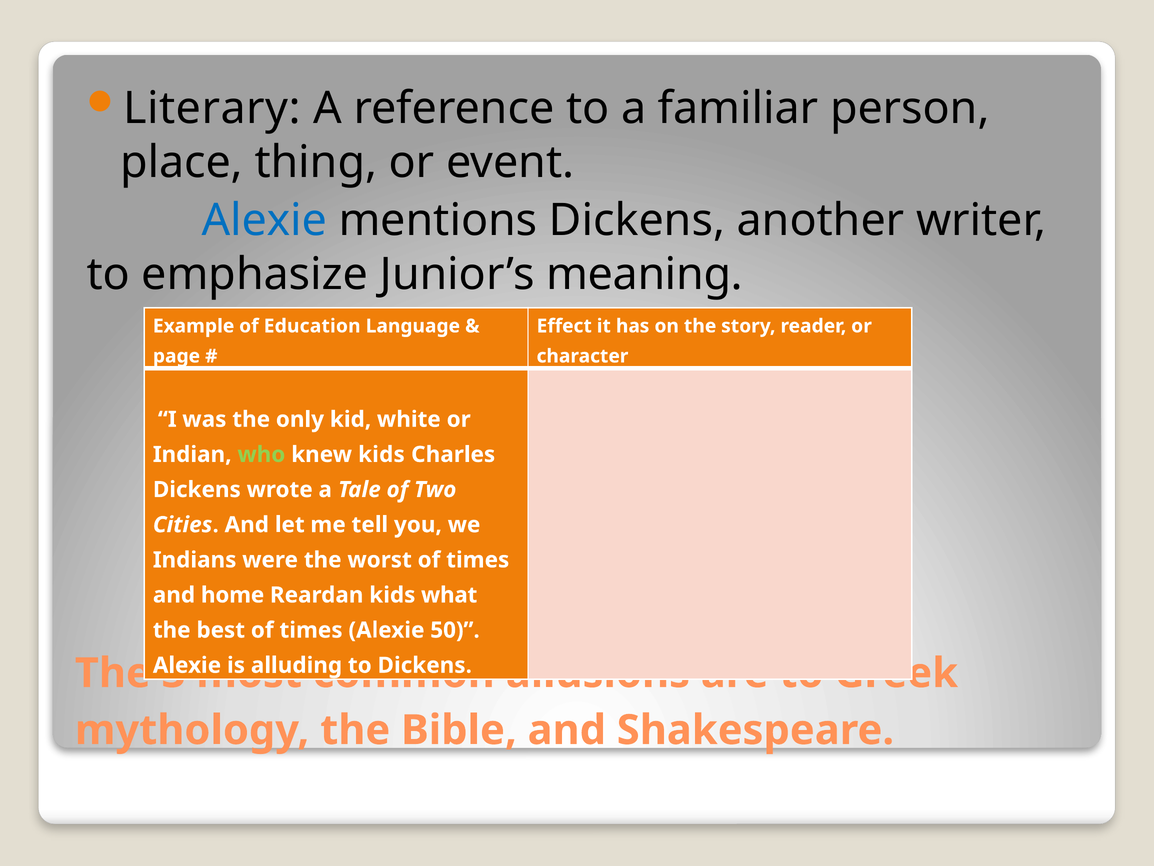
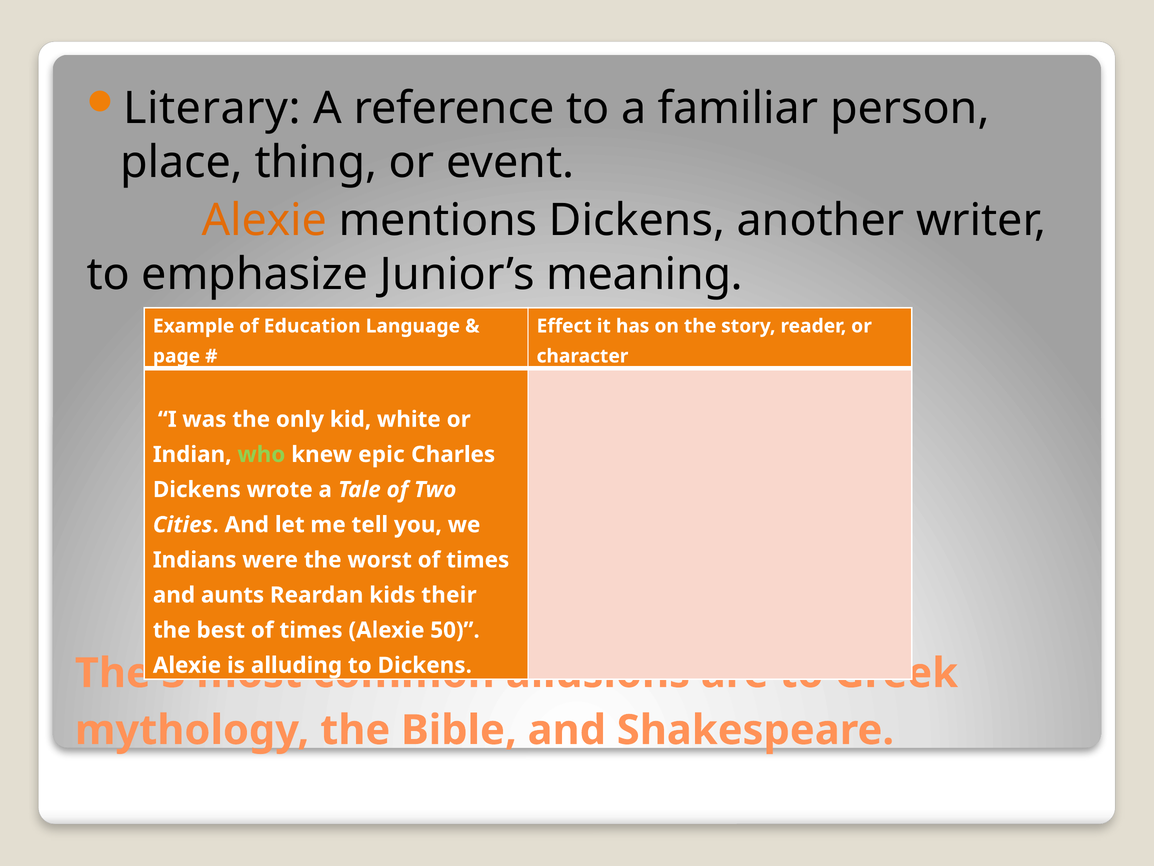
Alexie colour: blue -> orange (265, 220)
knew kids: kids -> epic (381, 454)
home: home -> aunts (233, 595)
what: what -> their (449, 595)
